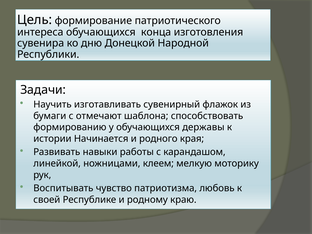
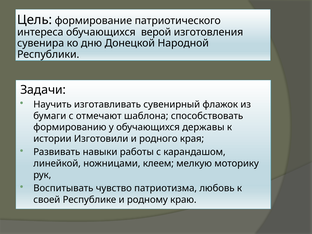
конца: конца -> верой (156, 32)
Начинается: Начинается -> Изготовили (101, 139)
